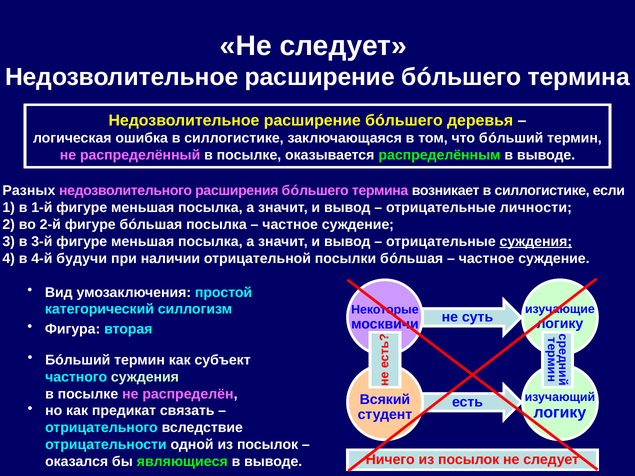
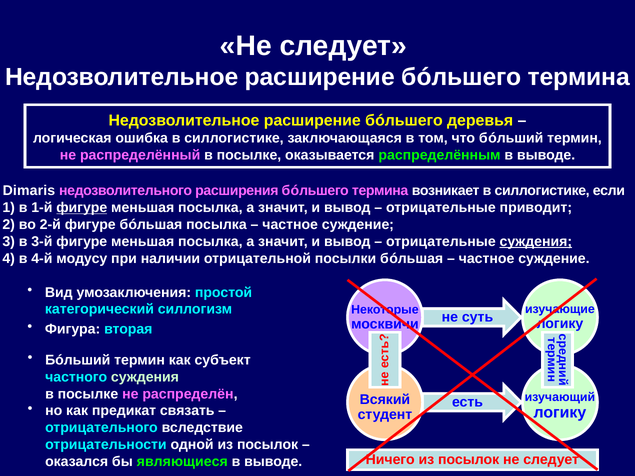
Разных: Разных -> Dimaris (29, 191)
фигуре underline: none -> present (82, 208)
личности: личности -> приводит (536, 208)
будучи: будучи -> модусу (82, 259)
